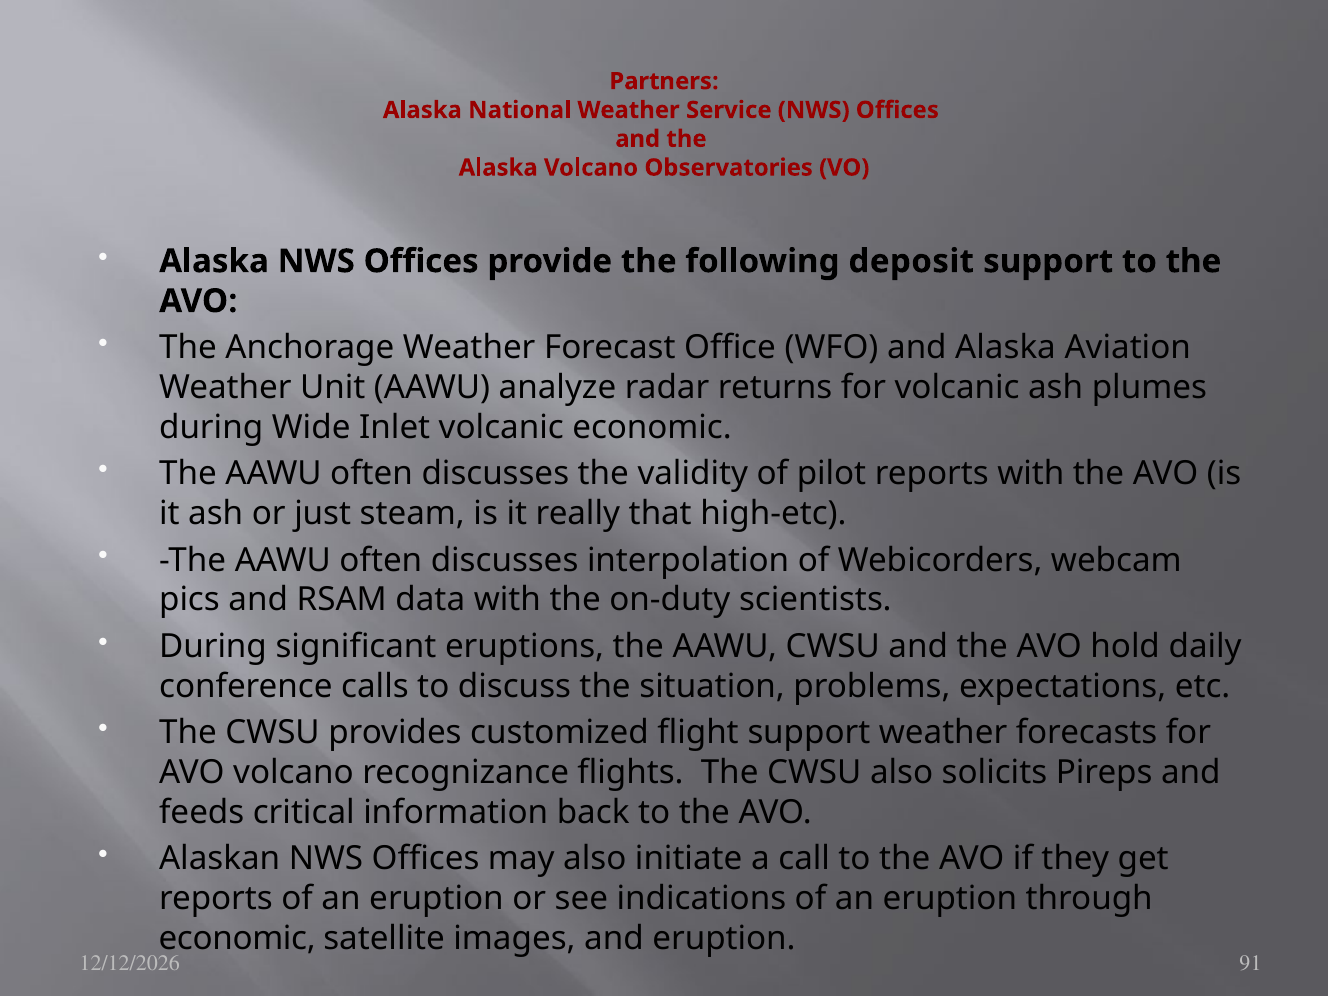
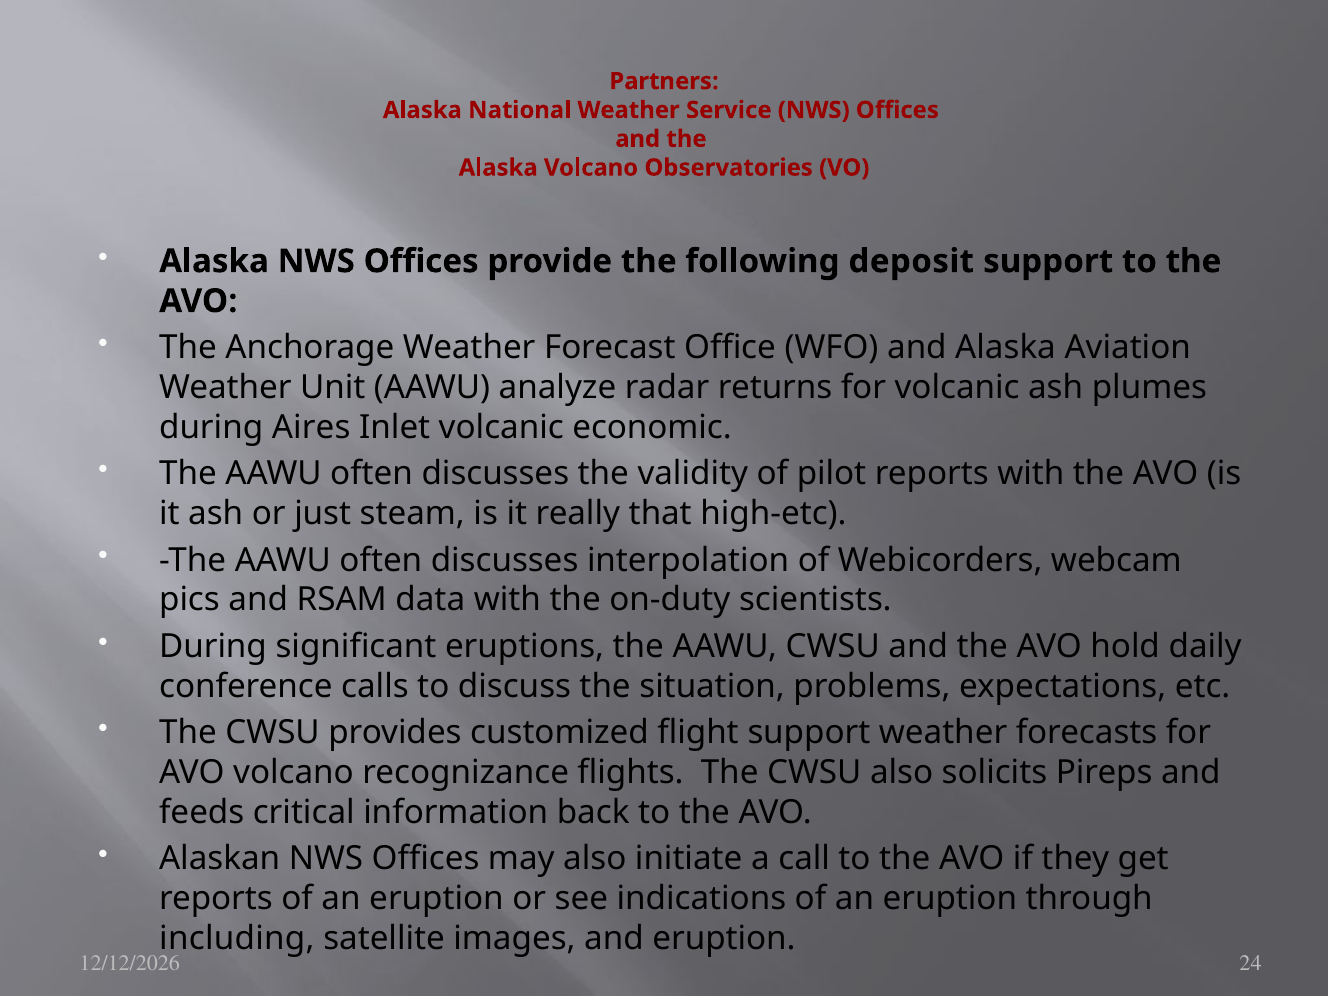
Wide: Wide -> Aires (311, 427)
economic: economic -> including (237, 939)
91: 91 -> 24 (1251, 964)
